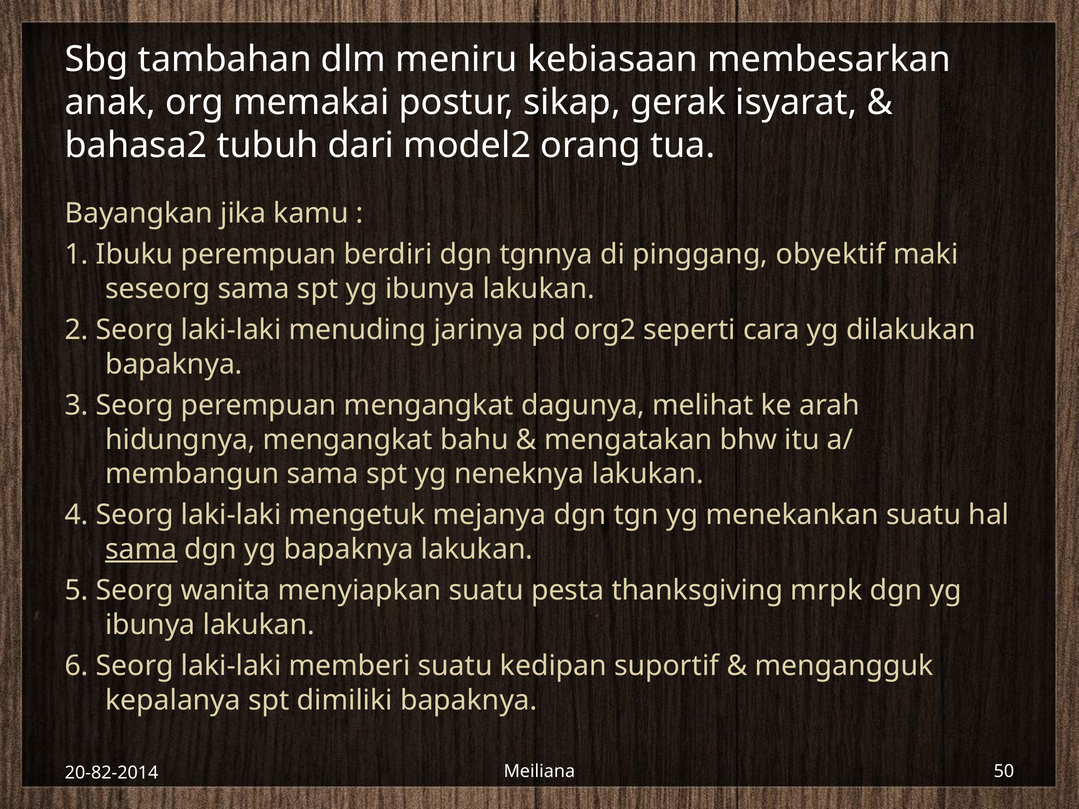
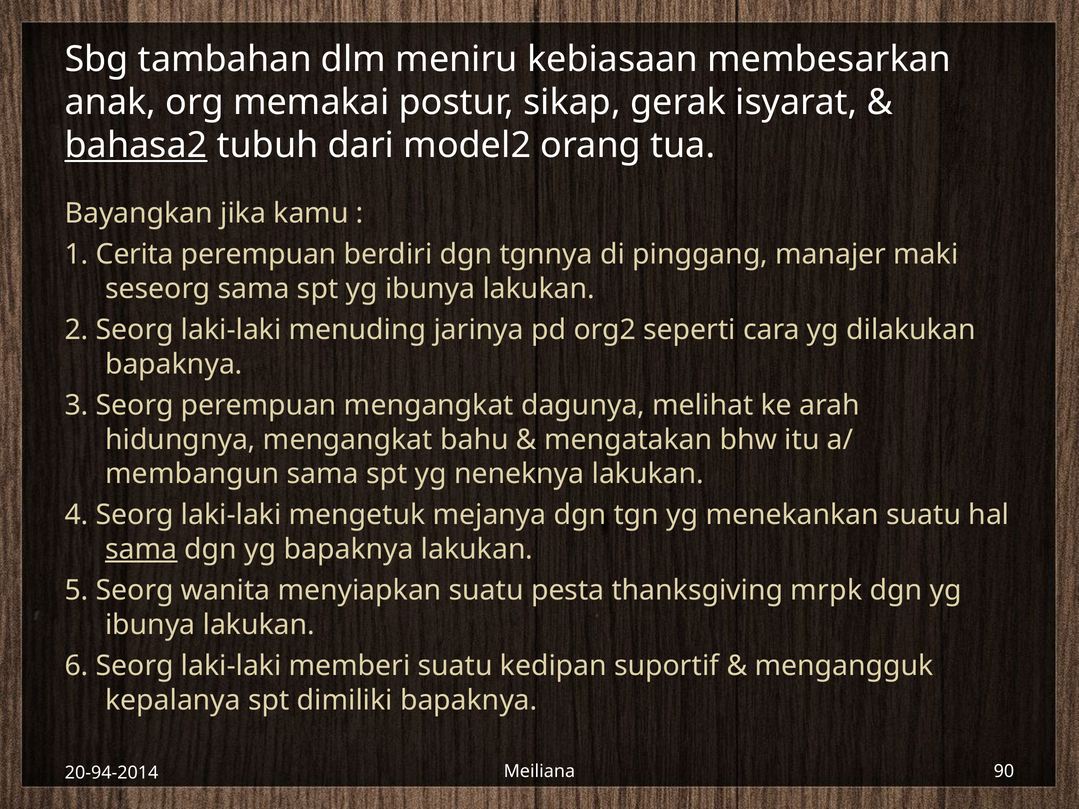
bahasa2 underline: none -> present (136, 146)
Ibuku: Ibuku -> Cerita (135, 255)
obyektif: obyektif -> manajer (831, 255)
50: 50 -> 90 (1004, 771)
20-82-2014: 20-82-2014 -> 20-94-2014 (112, 773)
